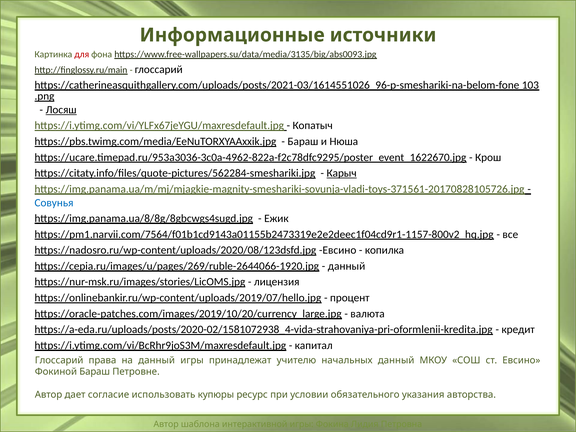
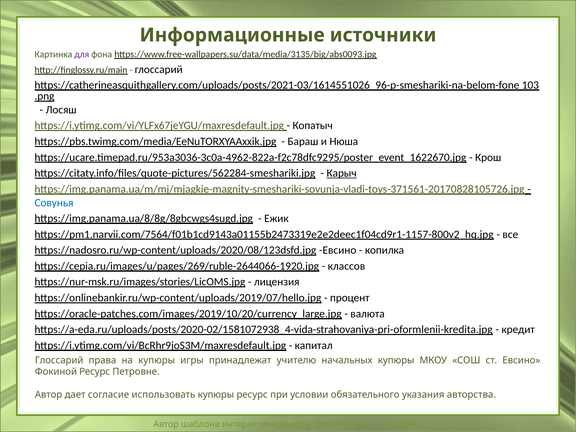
для colour: red -> purple (82, 54)
Лосяш underline: present -> none (61, 110)
данный: данный -> классов (346, 266)
на данный: данный -> купюры (157, 360)
начальных данный: данный -> купюры (396, 360)
Фокиной Бараш: Бараш -> Ресурс (95, 372)
